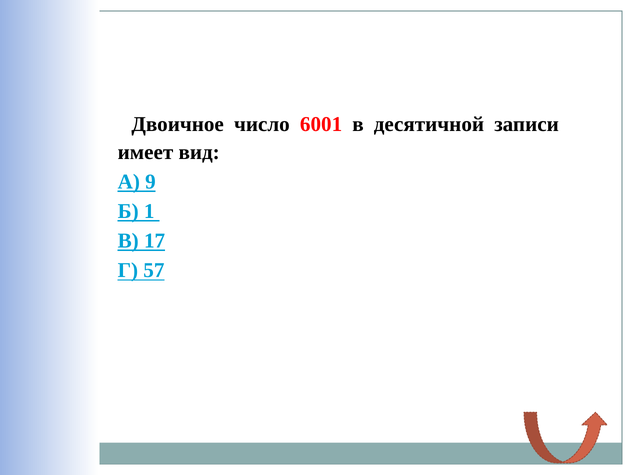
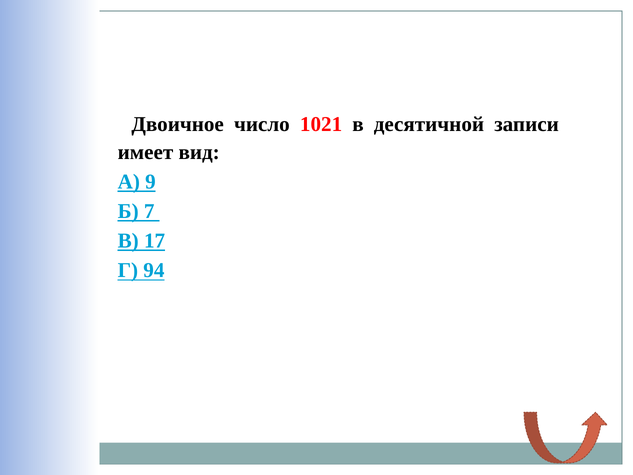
6001: 6001 -> 1021 (321, 124)
1: 1 -> 7 (149, 211)
57: 57 -> 94 (154, 270)
